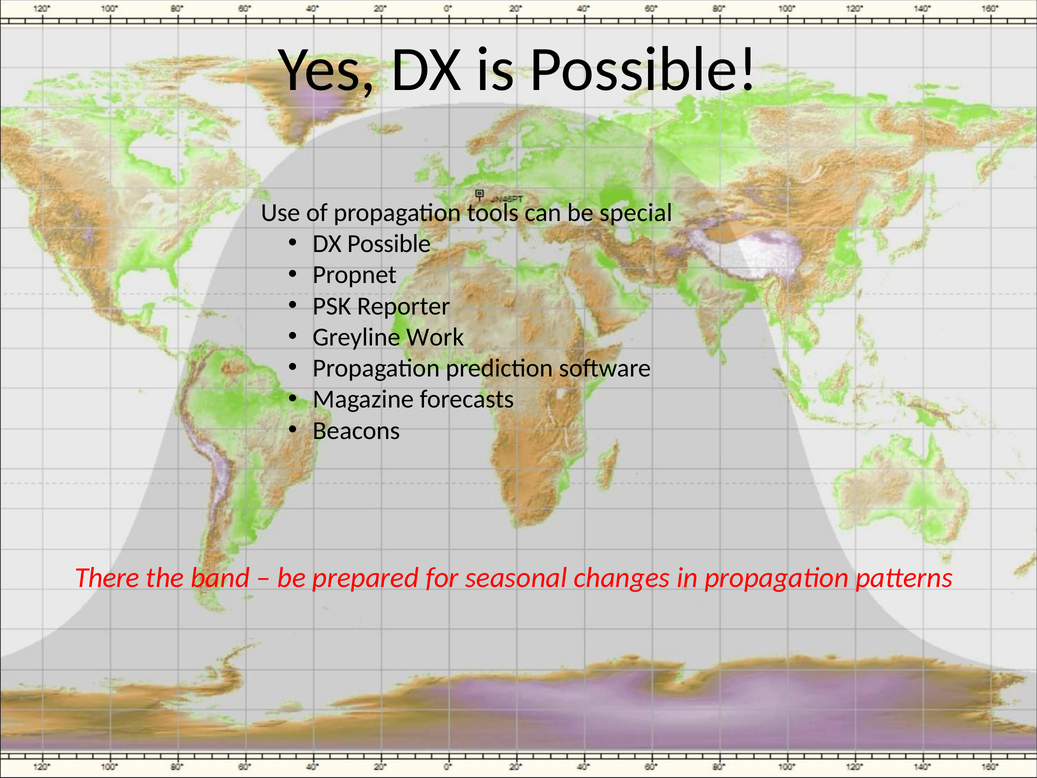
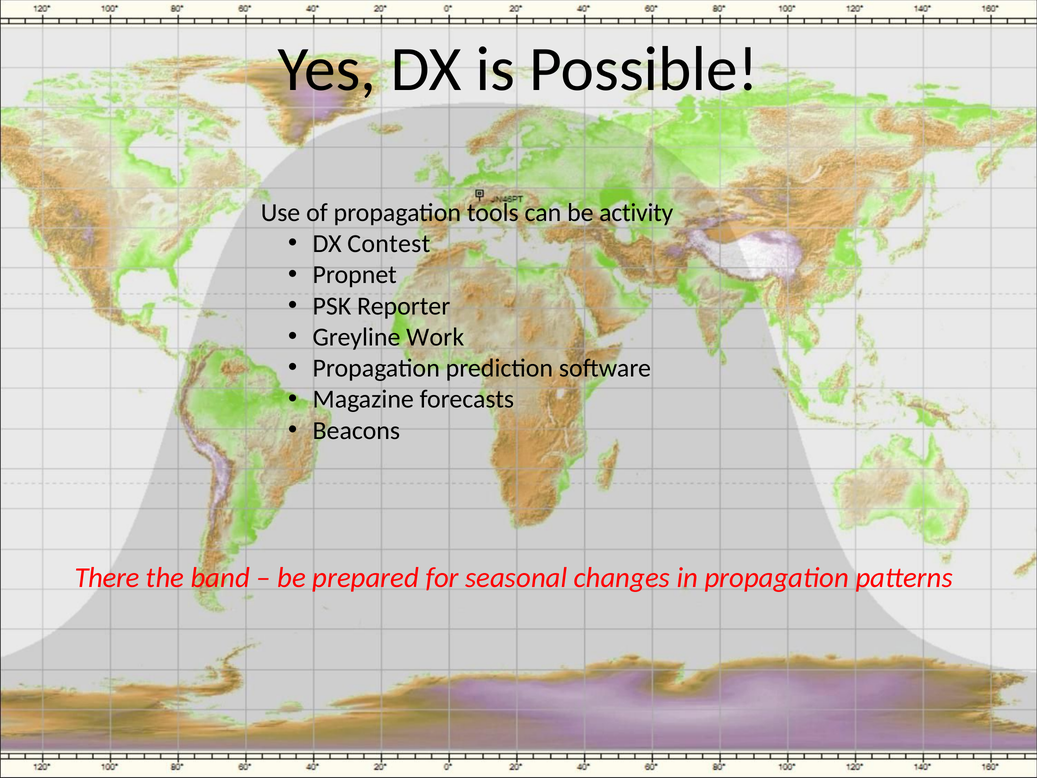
special: special -> activity (636, 213)
DX Possible: Possible -> Contest (389, 244)
